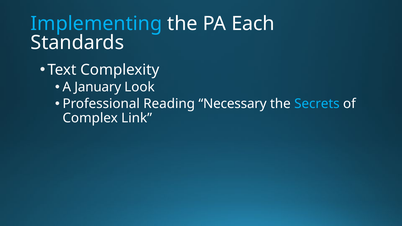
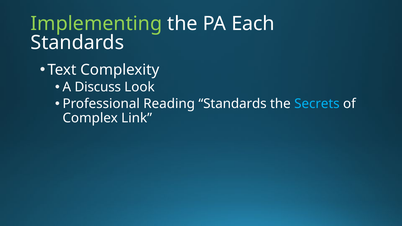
Implementing colour: light blue -> light green (96, 24)
January: January -> Discuss (98, 87)
Reading Necessary: Necessary -> Standards (233, 104)
